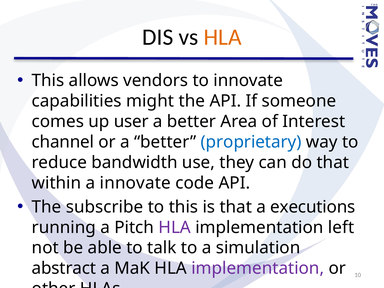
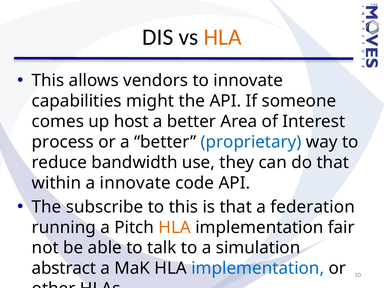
user: user -> host (131, 122)
channel: channel -> process (63, 142)
executions: executions -> federation (313, 207)
HLA colour: purple -> orange (175, 227)
left: left -> fair (341, 227)
implementation colour: purple -> blue (258, 268)
